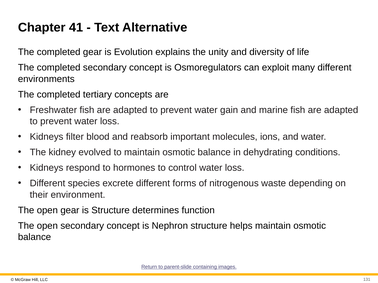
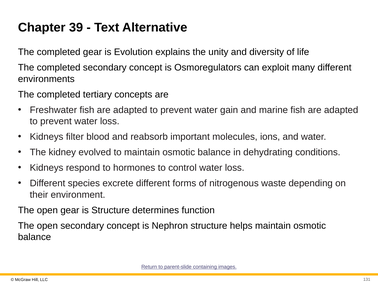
41: 41 -> 39 (76, 28)
